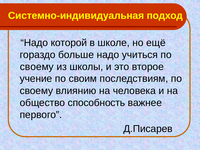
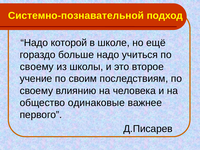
Системно-индивидуальная: Системно-индивидуальная -> Системно-познавательной (76, 16)
способность: способность -> одинаковые (96, 103)
